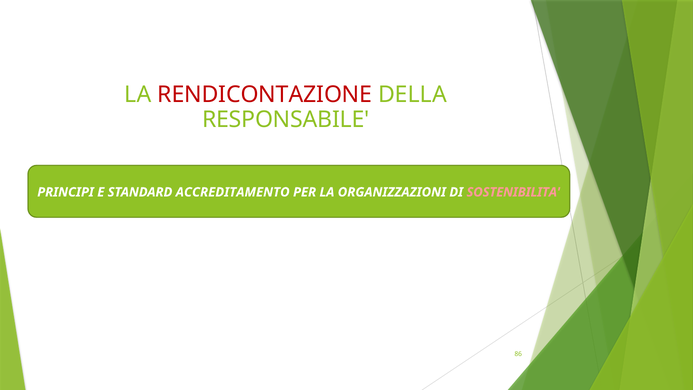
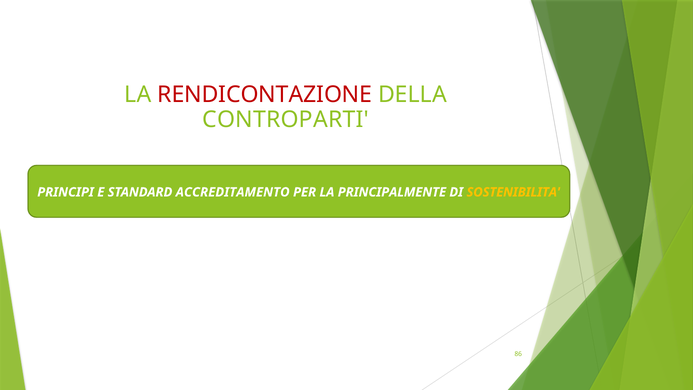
RESPONSABILE: RESPONSABILE -> CONTROPARTI (286, 120)
ORGANIZZAZIONI: ORGANIZZAZIONI -> PRINCIPALMENTE (392, 192)
SOSTENIBILITA colour: pink -> yellow (513, 192)
